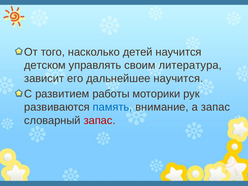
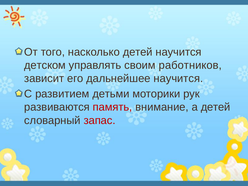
литература: литература -> работников (190, 65)
работы: работы -> детьми (111, 94)
память colour: blue -> red (112, 107)
а запас: запас -> детей (216, 107)
